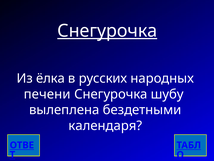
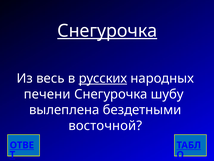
ёлка: ёлка -> весь (50, 78)
русских underline: none -> present (103, 78)
календаря: календаря -> восточной (105, 125)
